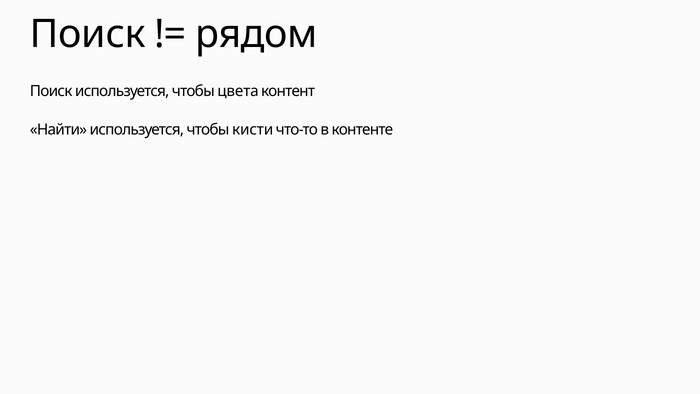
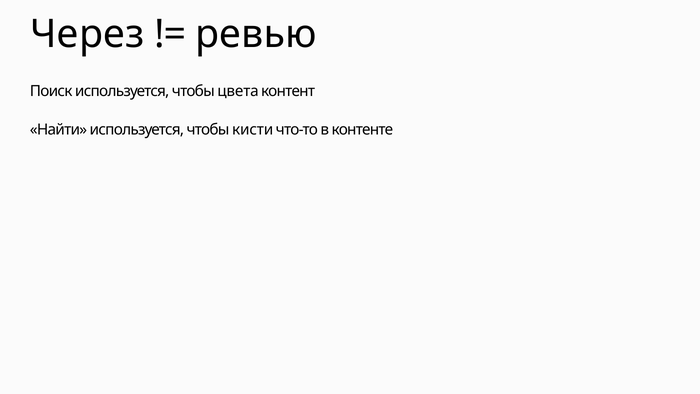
Поиск: Поиск -> Через (87, 34)
рядом: рядом -> ревью (256, 34)
